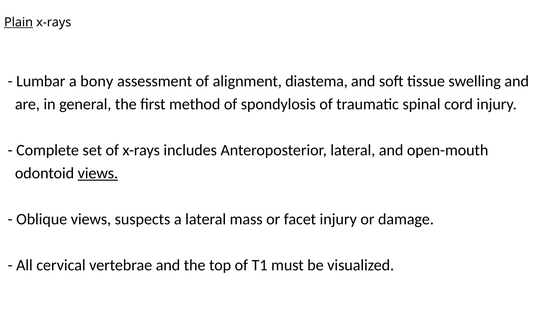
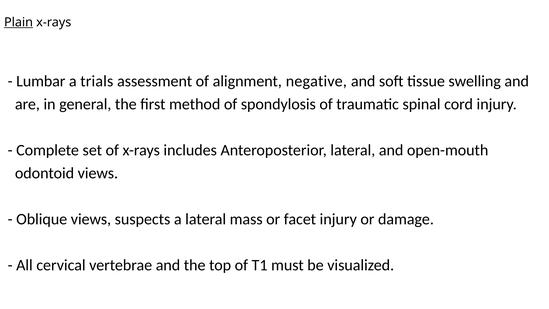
bony: bony -> trials (97, 81)
diastema: diastema -> negative (316, 81)
views underline: present -> none (98, 173)
